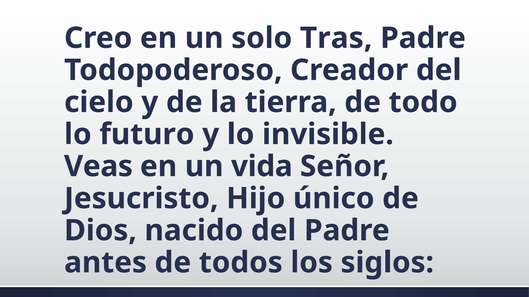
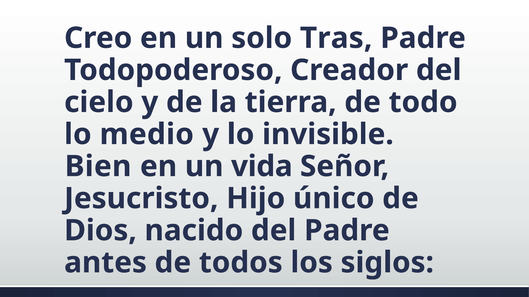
futuro: futuro -> medio (147, 135)
Veas: Veas -> Bien (98, 167)
